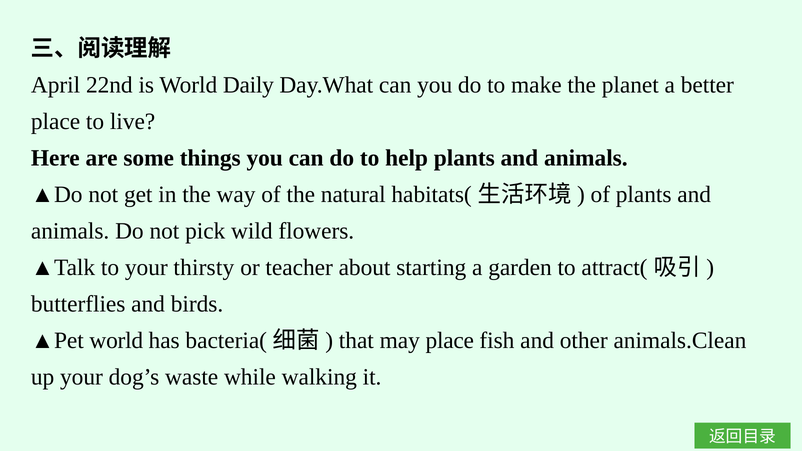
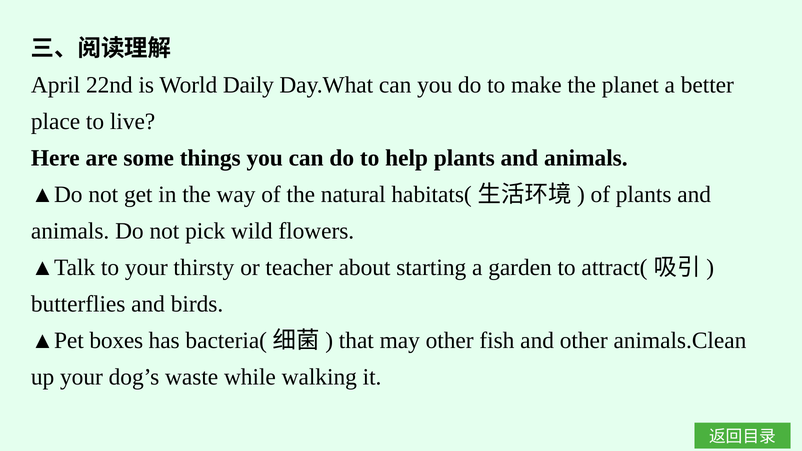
▲Pet world: world -> boxes (116, 341)
may place: place -> other (450, 341)
